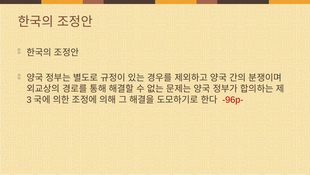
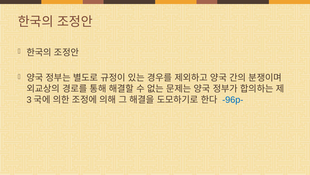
-96p- colour: red -> blue (233, 99)
